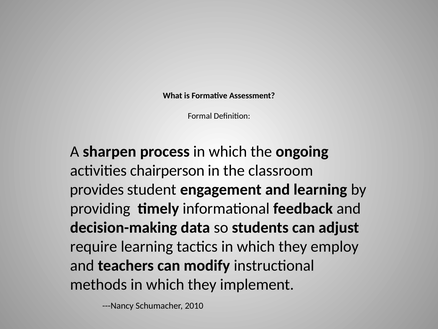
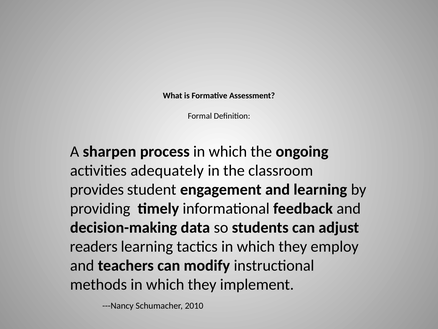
chairperson: chairperson -> adequately (167, 170)
require: require -> readers (94, 246)
